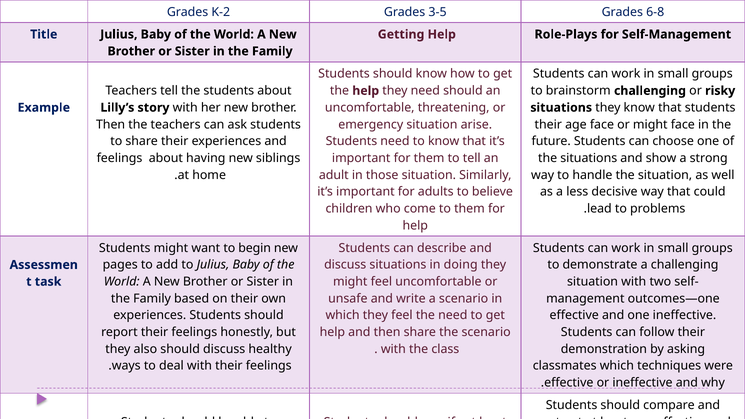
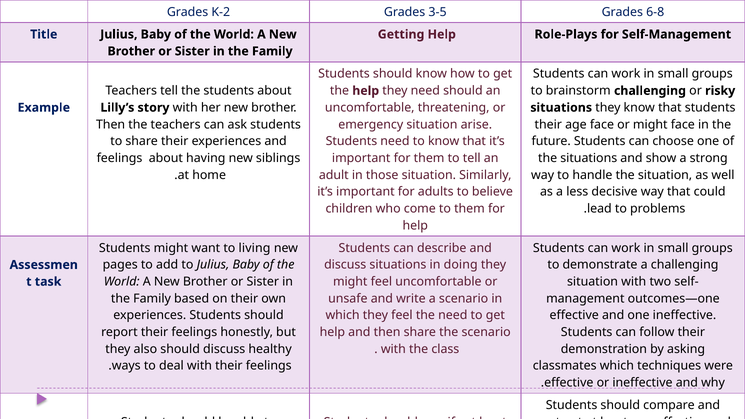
begin: begin -> living (255, 248)
